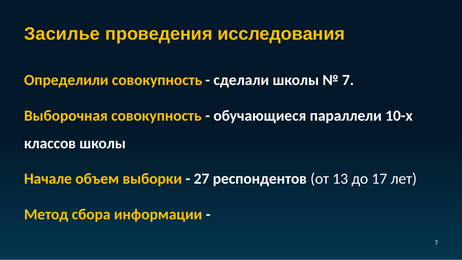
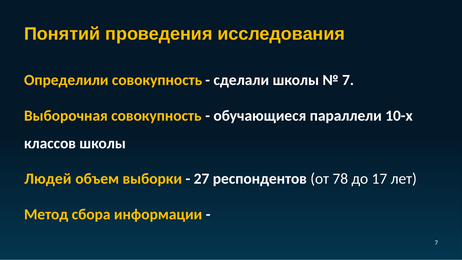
Засилье: Засилье -> Понятий (62, 34)
Начале: Начале -> Людей (48, 179)
13: 13 -> 78 (340, 179)
